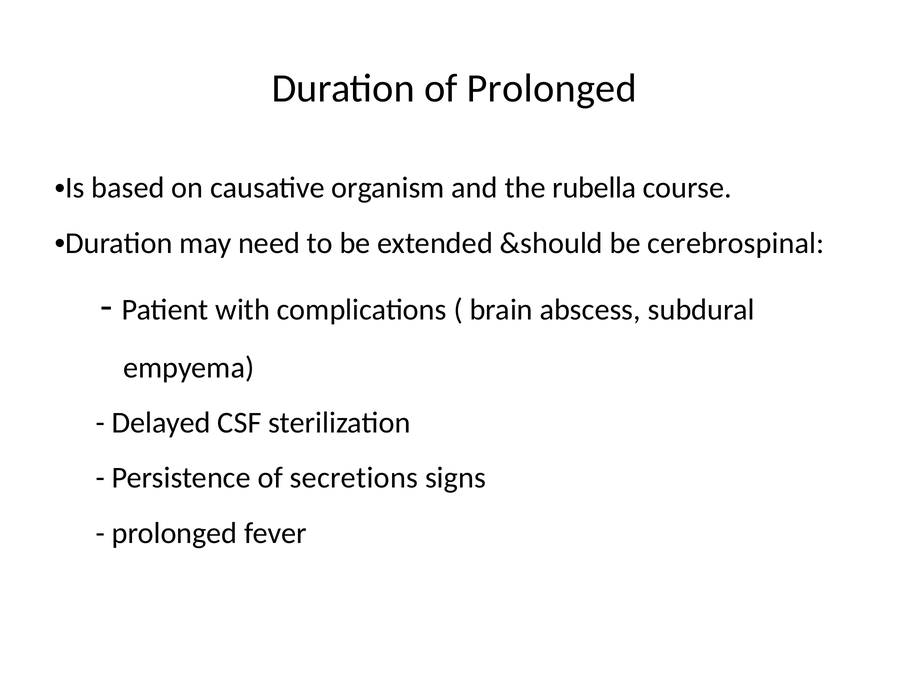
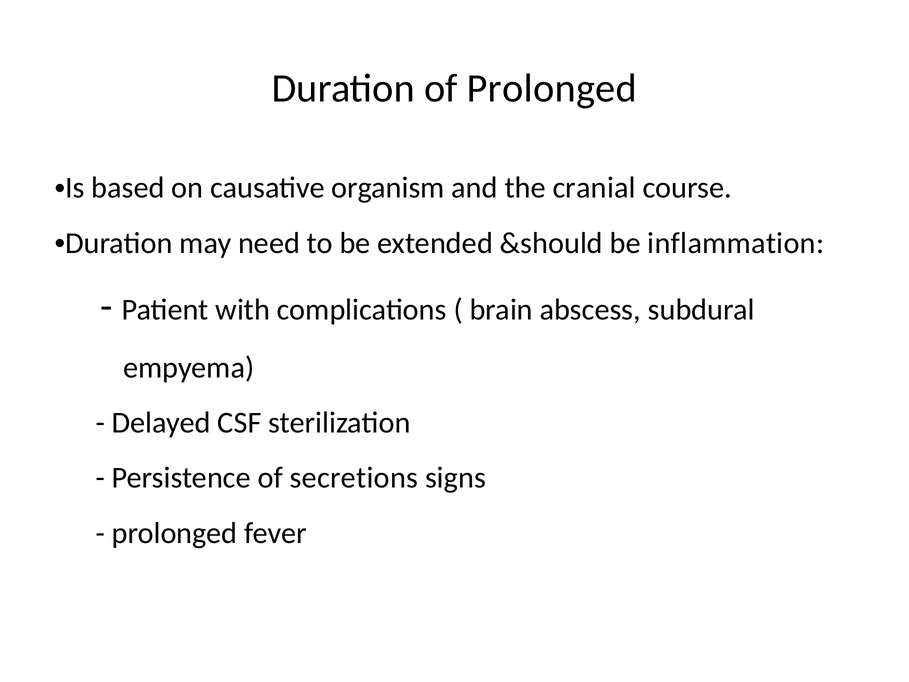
rubella: rubella -> cranial (594, 188)
cerebrospinal: cerebrospinal -> inflammation (736, 243)
